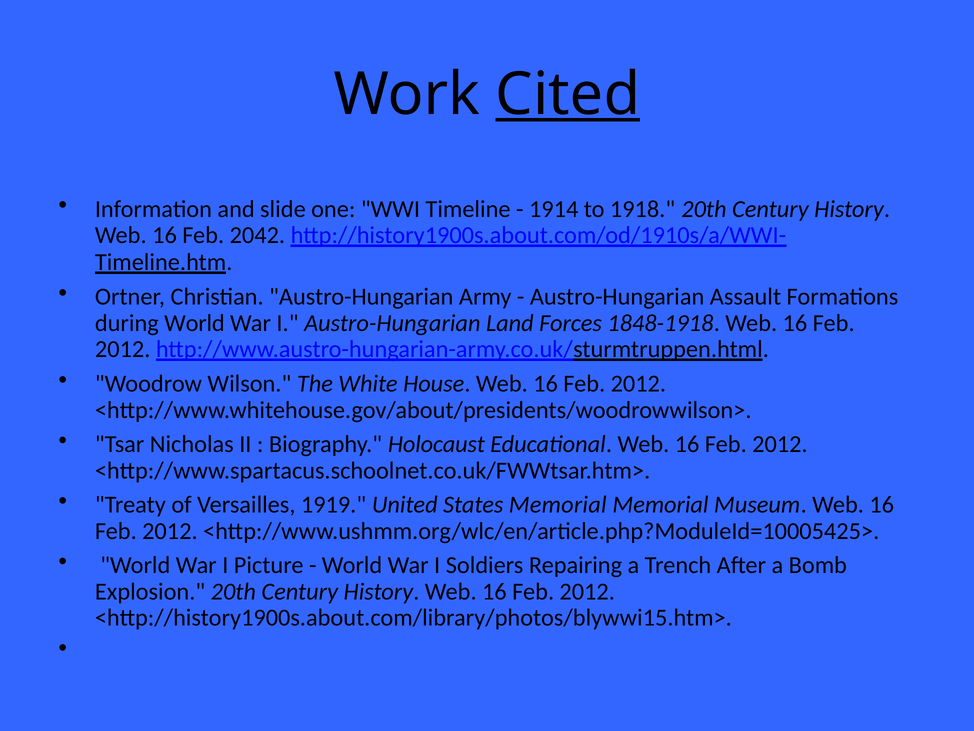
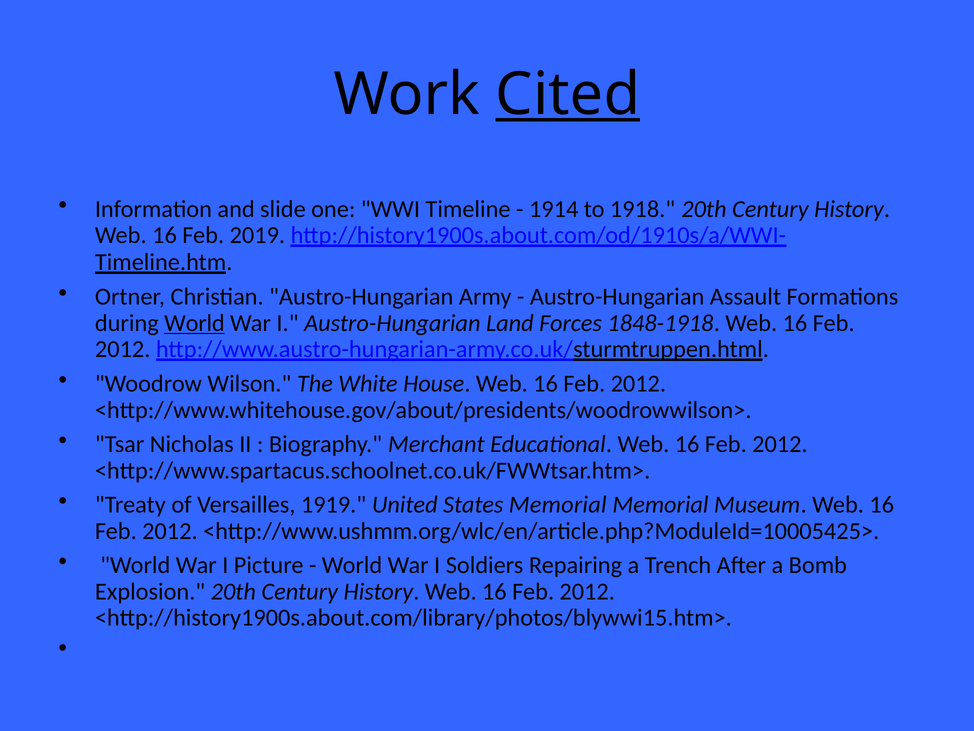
2042: 2042 -> 2019 (257, 235)
World underline: none -> present (194, 323)
Holocaust: Holocaust -> Merchant (436, 444)
